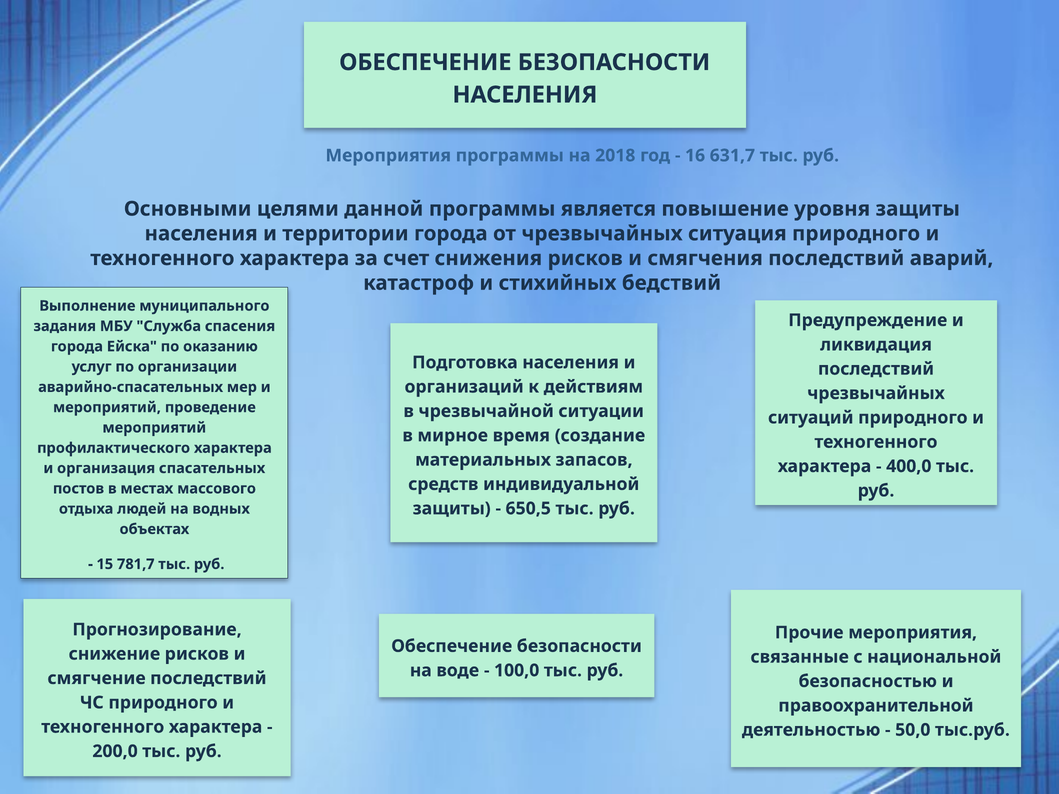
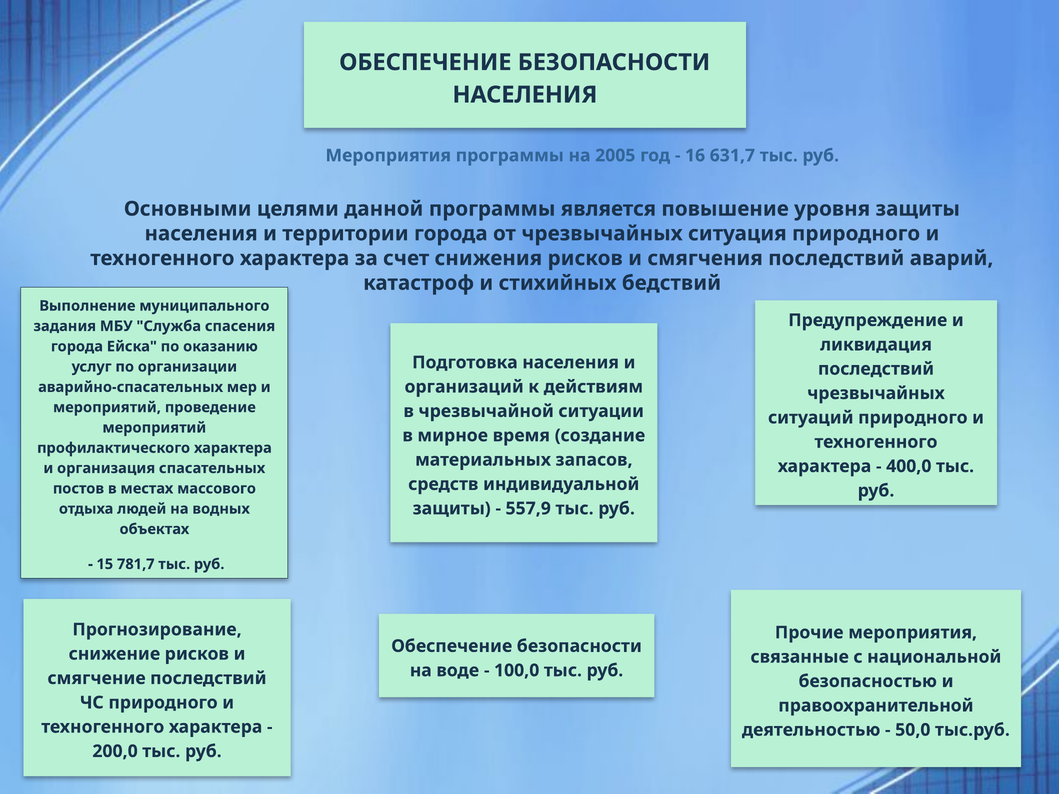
2018: 2018 -> 2005 (615, 156)
650,5: 650,5 -> 557,9 (528, 509)
